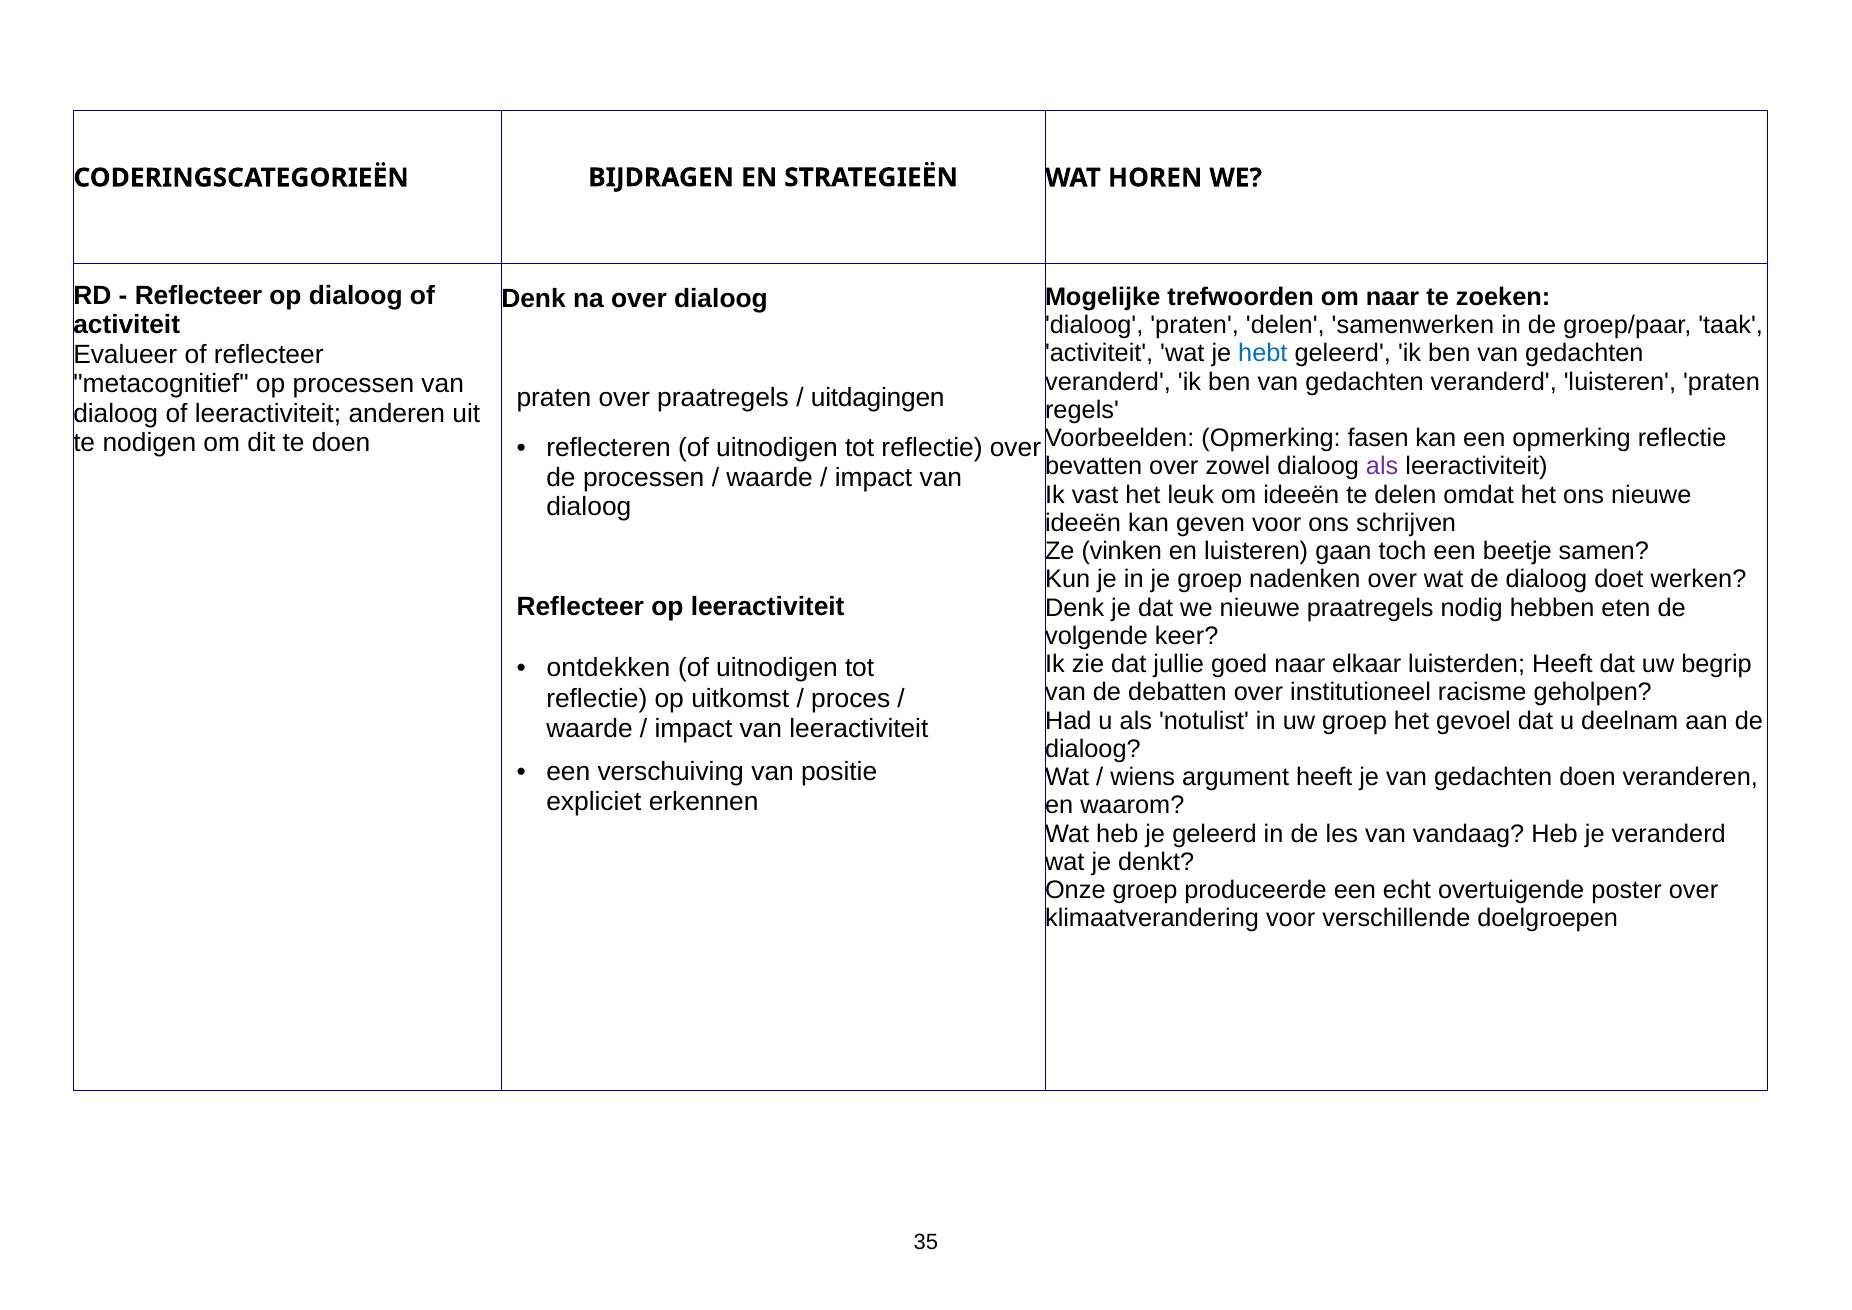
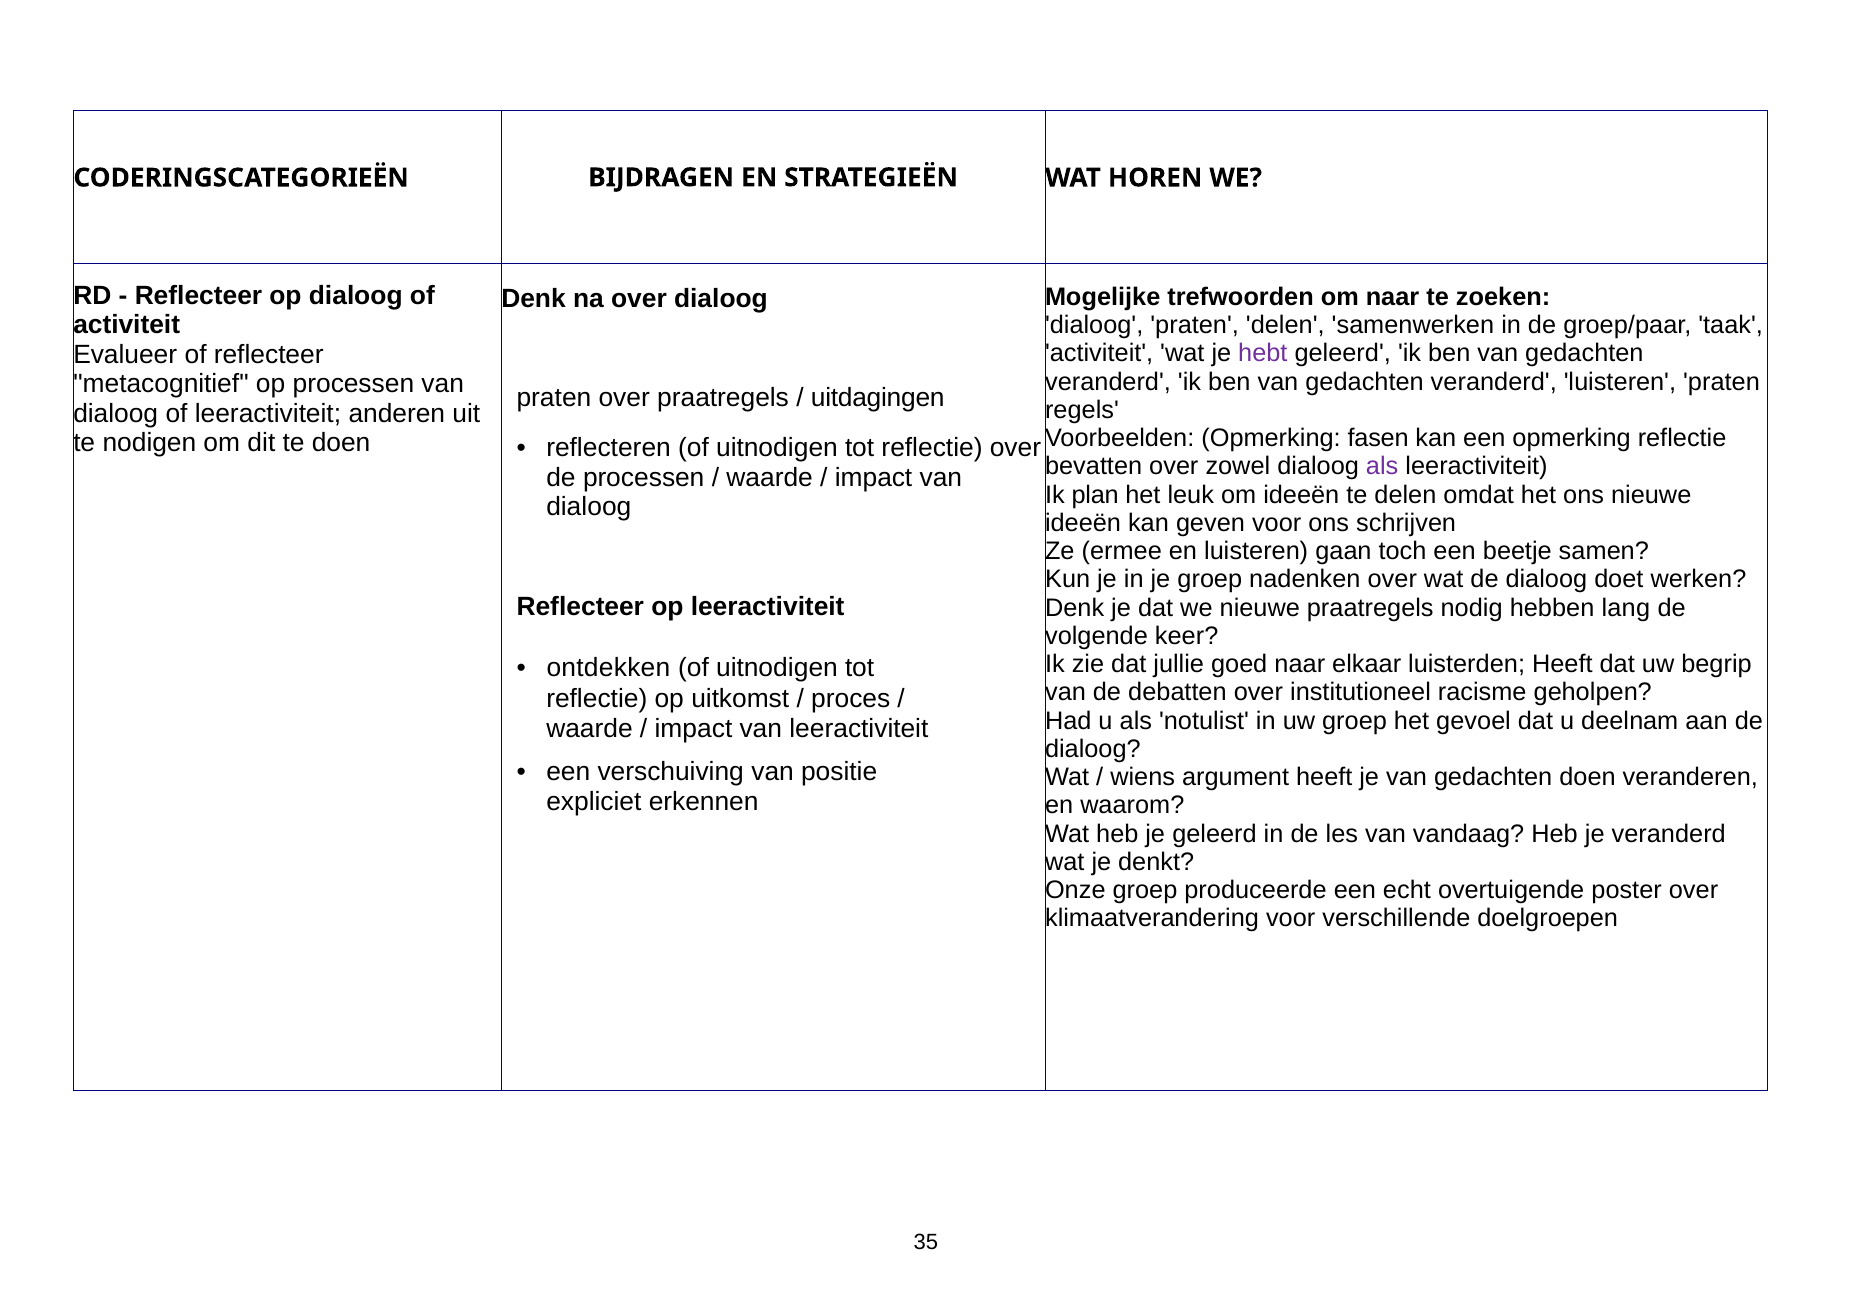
hebt colour: blue -> purple (1263, 353)
vast: vast -> plan (1095, 495)
vinken: vinken -> ermee (1122, 551)
eten: eten -> lang (1626, 608)
